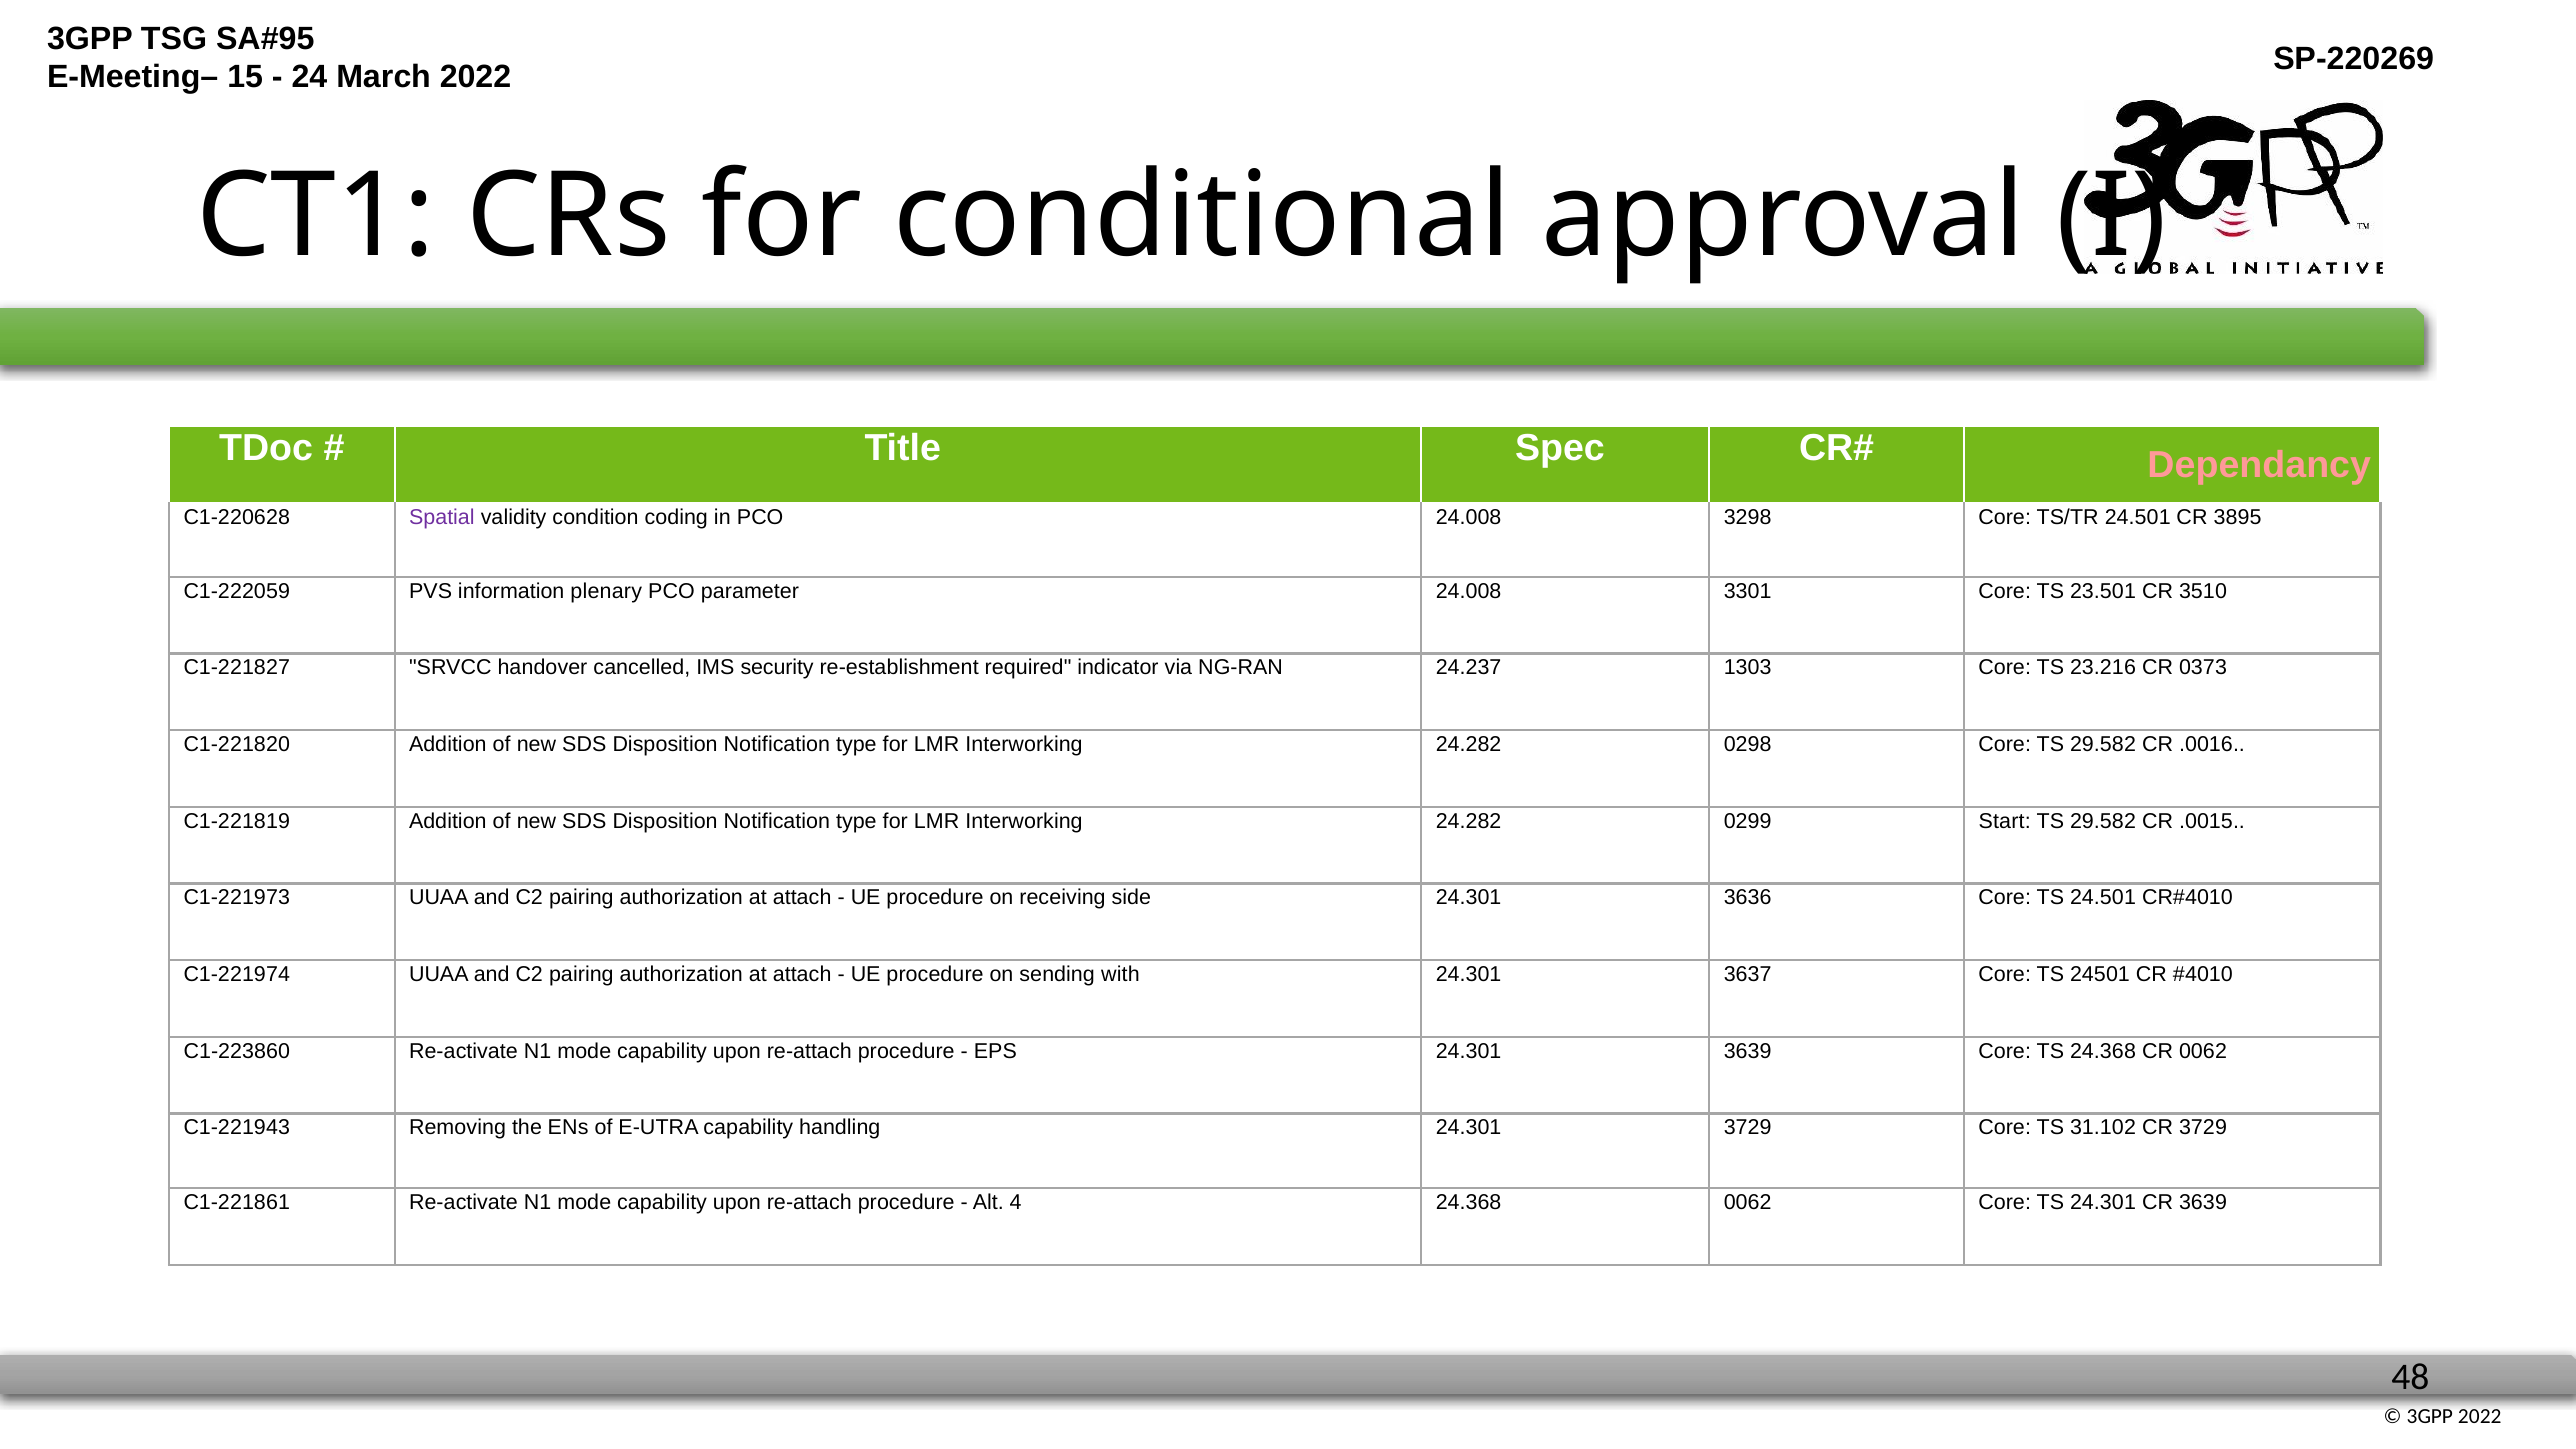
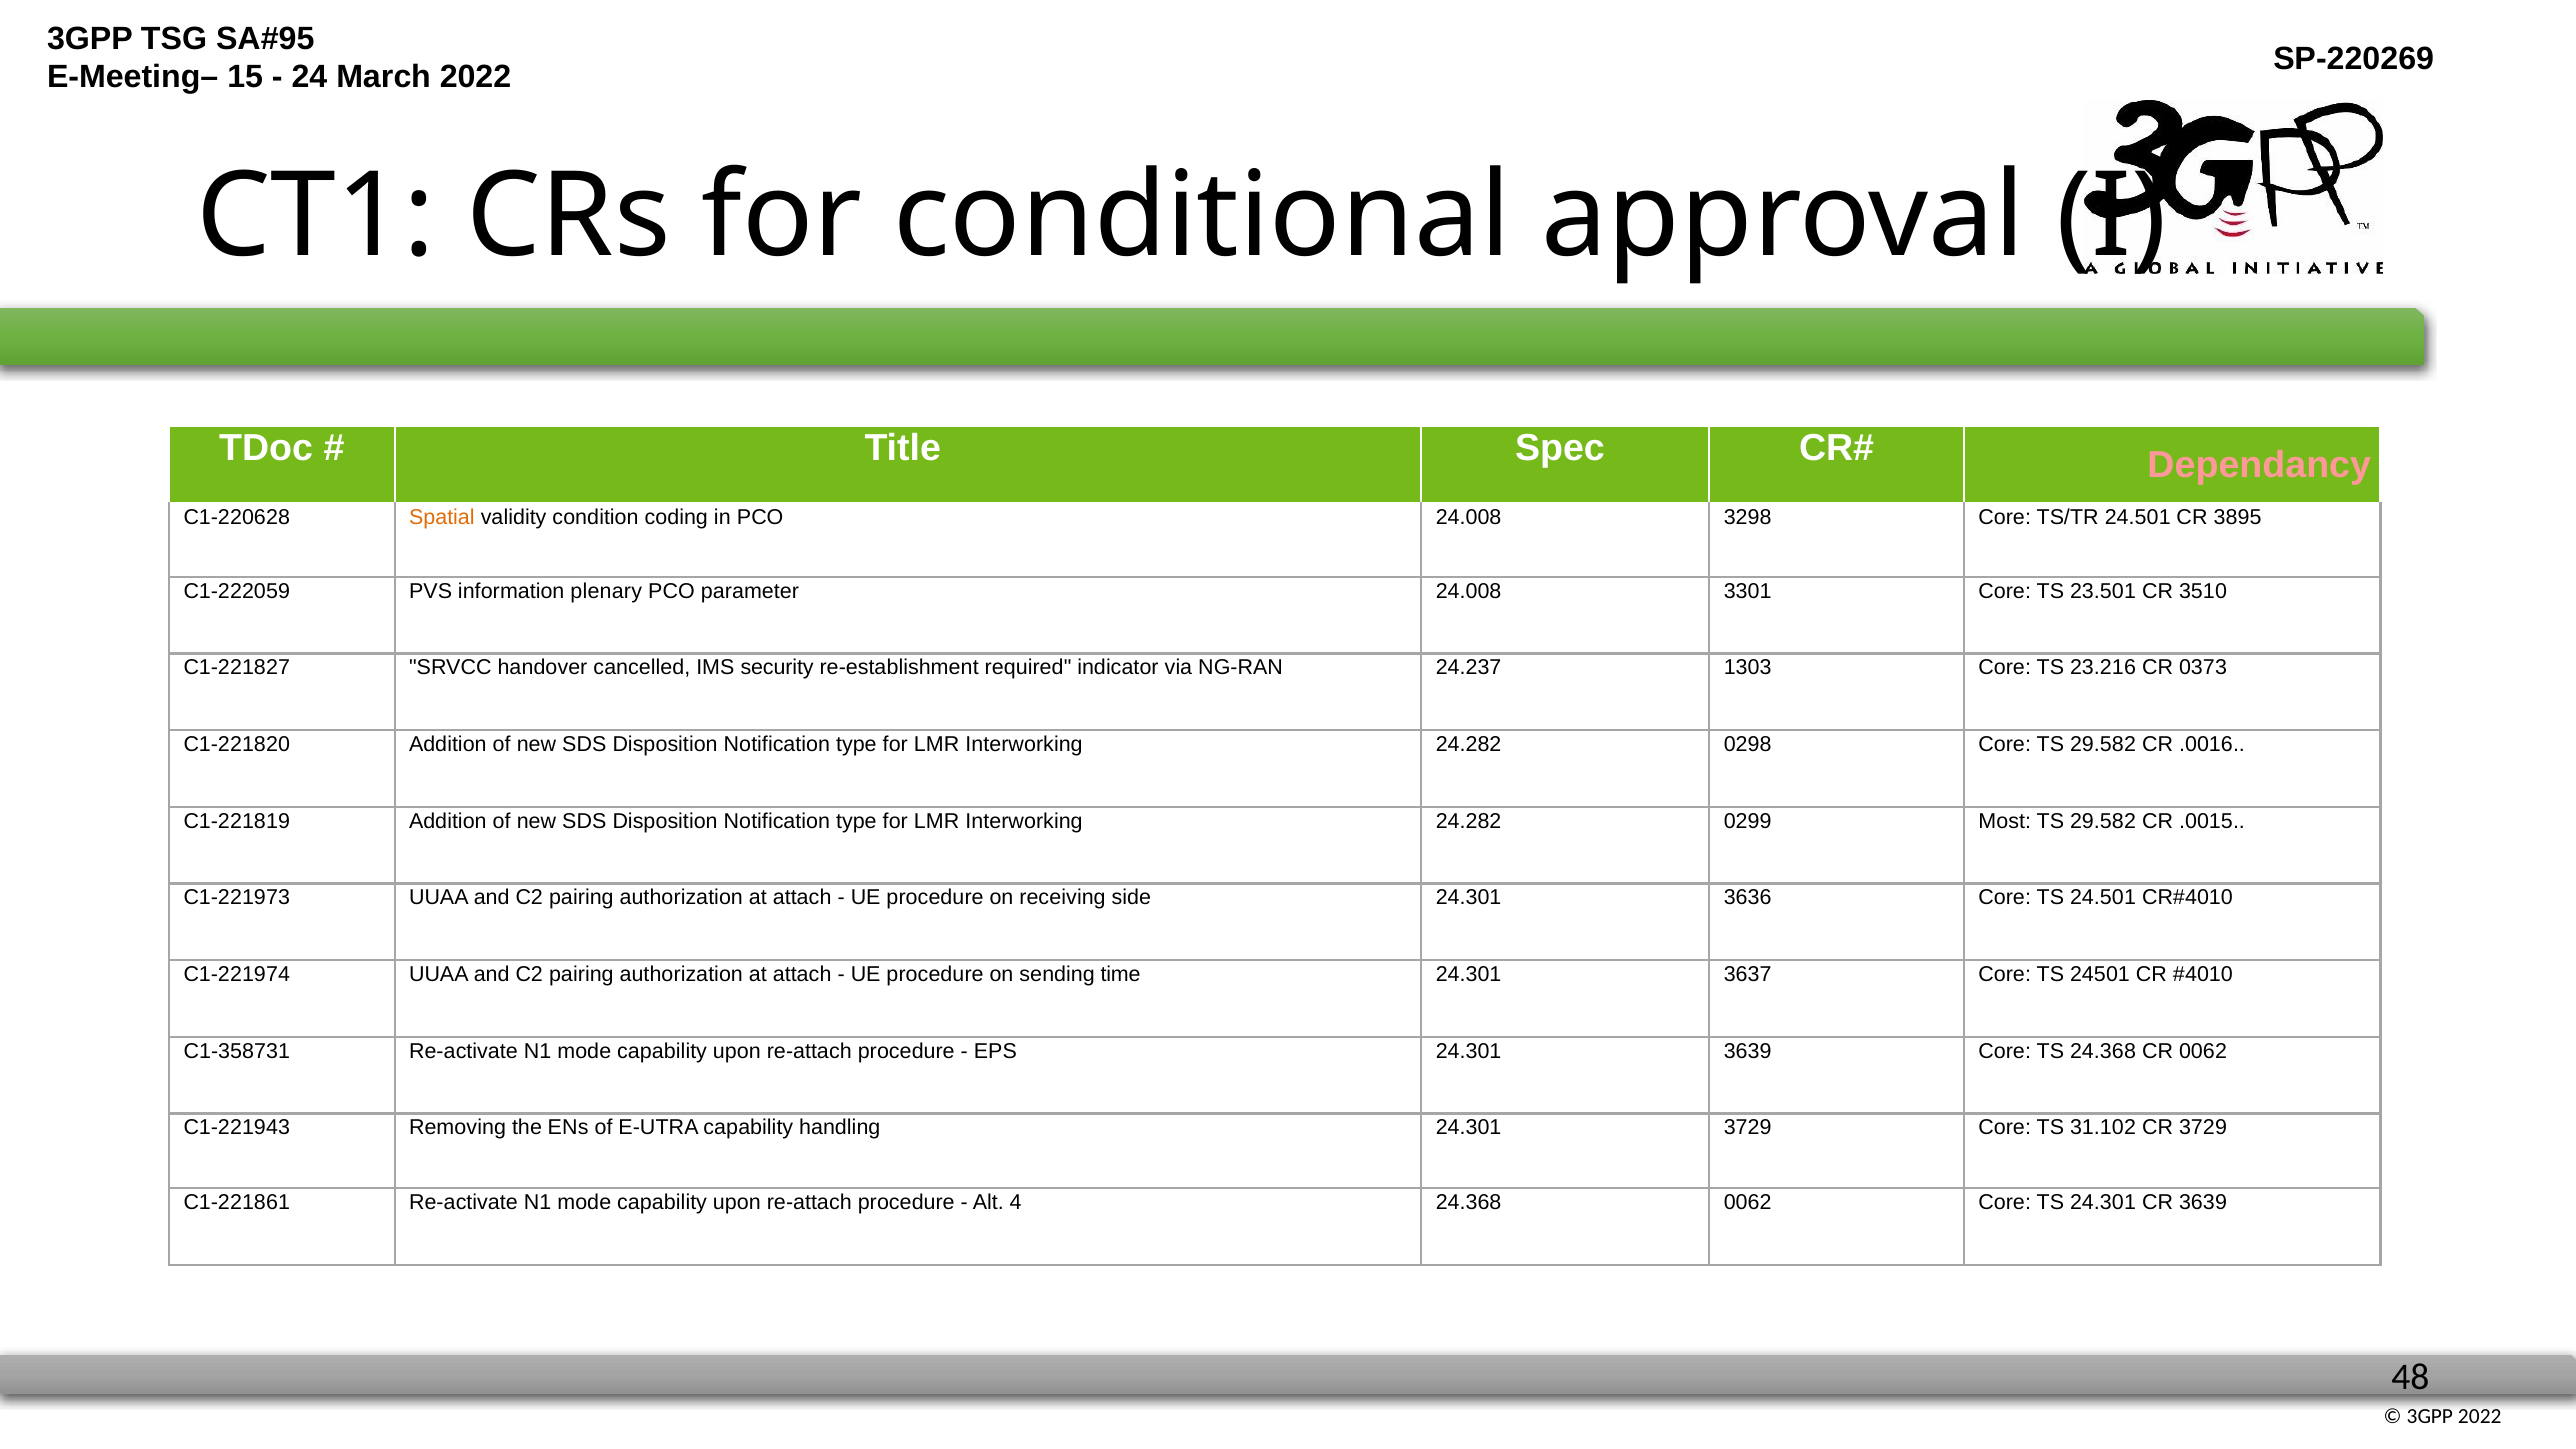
Spatial colour: purple -> orange (442, 518)
Start: Start -> Most (2005, 821)
with: with -> time (1121, 974)
C1-223860: C1-223860 -> C1-358731 (237, 1051)
